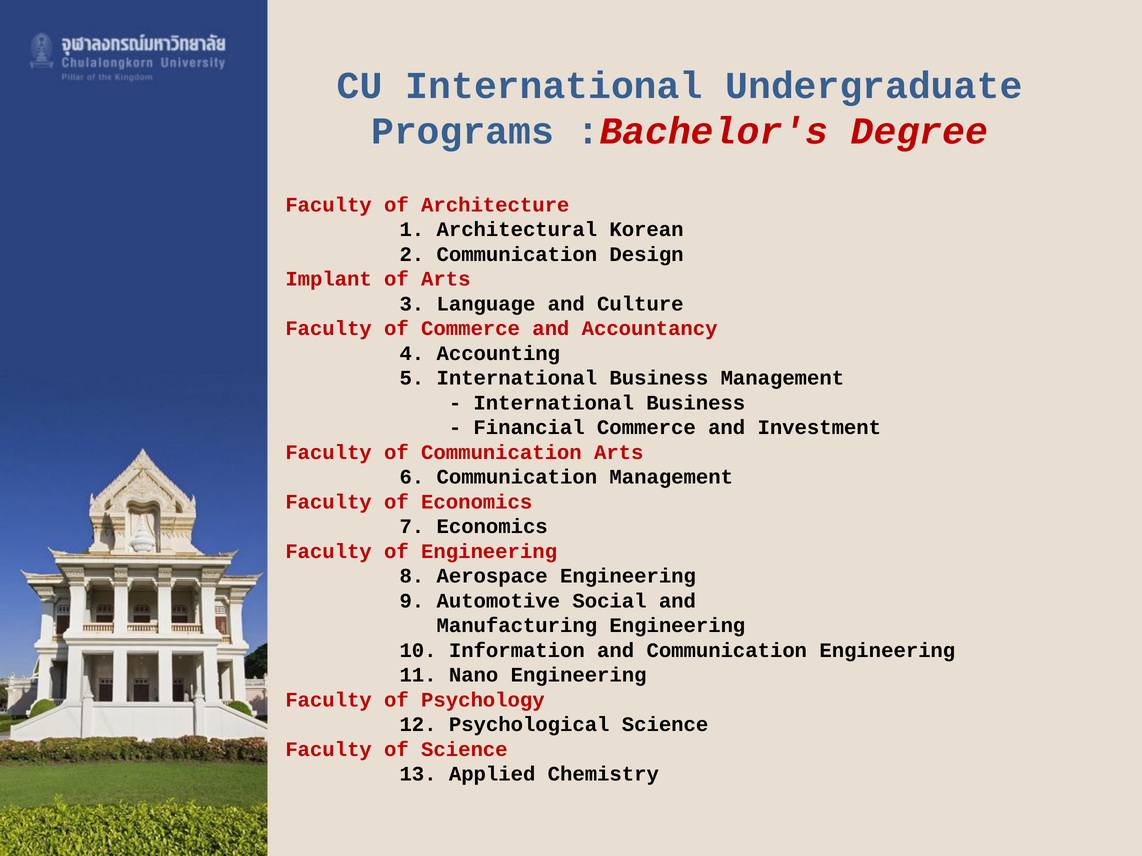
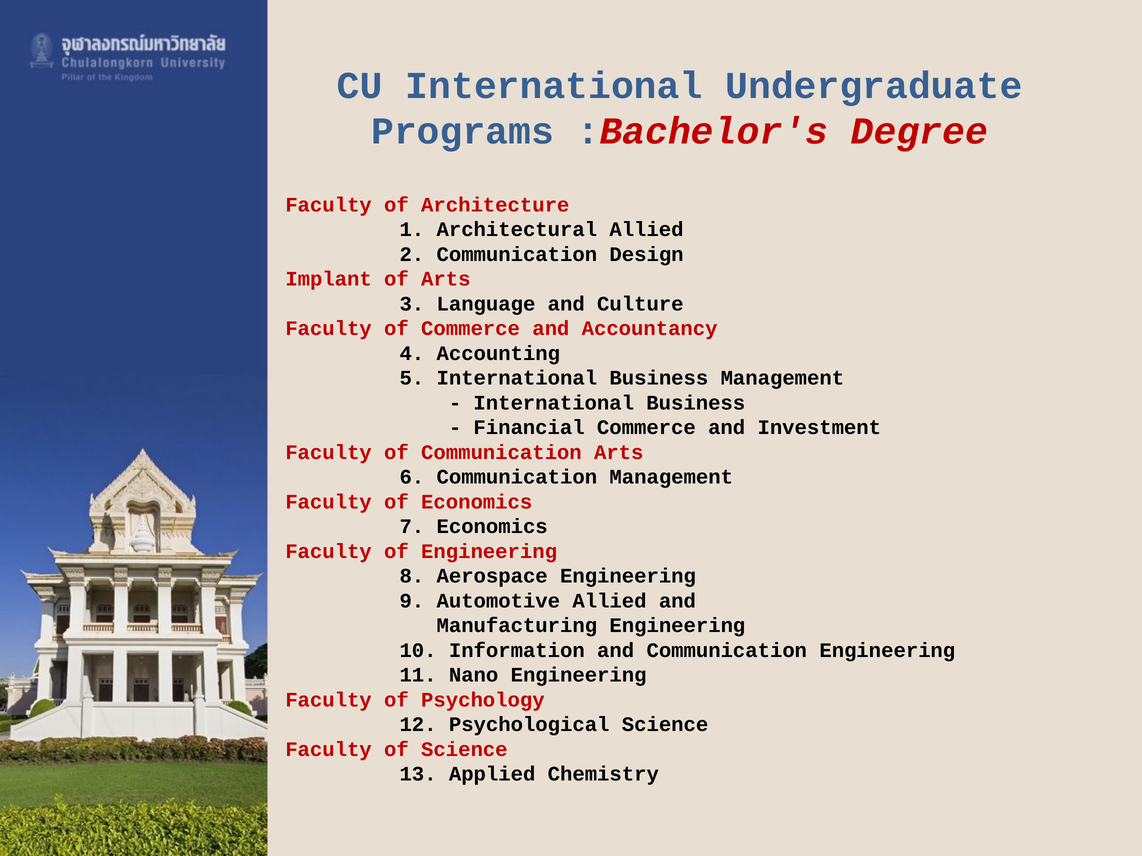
Architectural Korean: Korean -> Allied (646, 230)
Automotive Social: Social -> Allied (610, 601)
